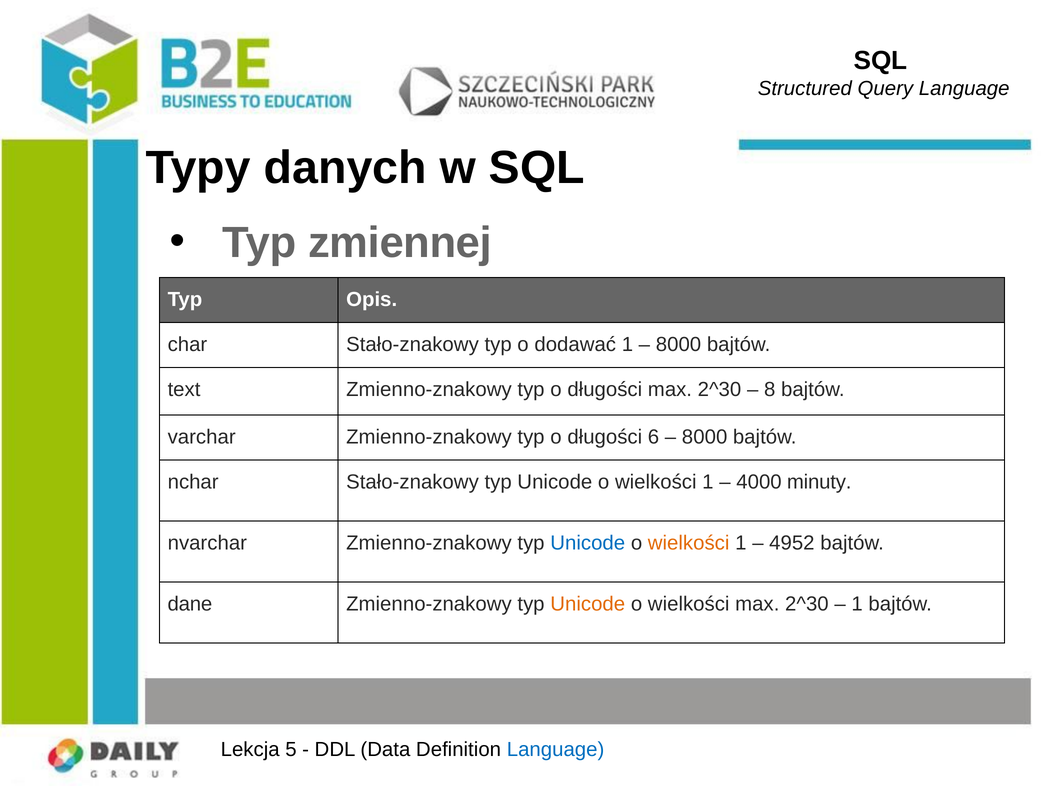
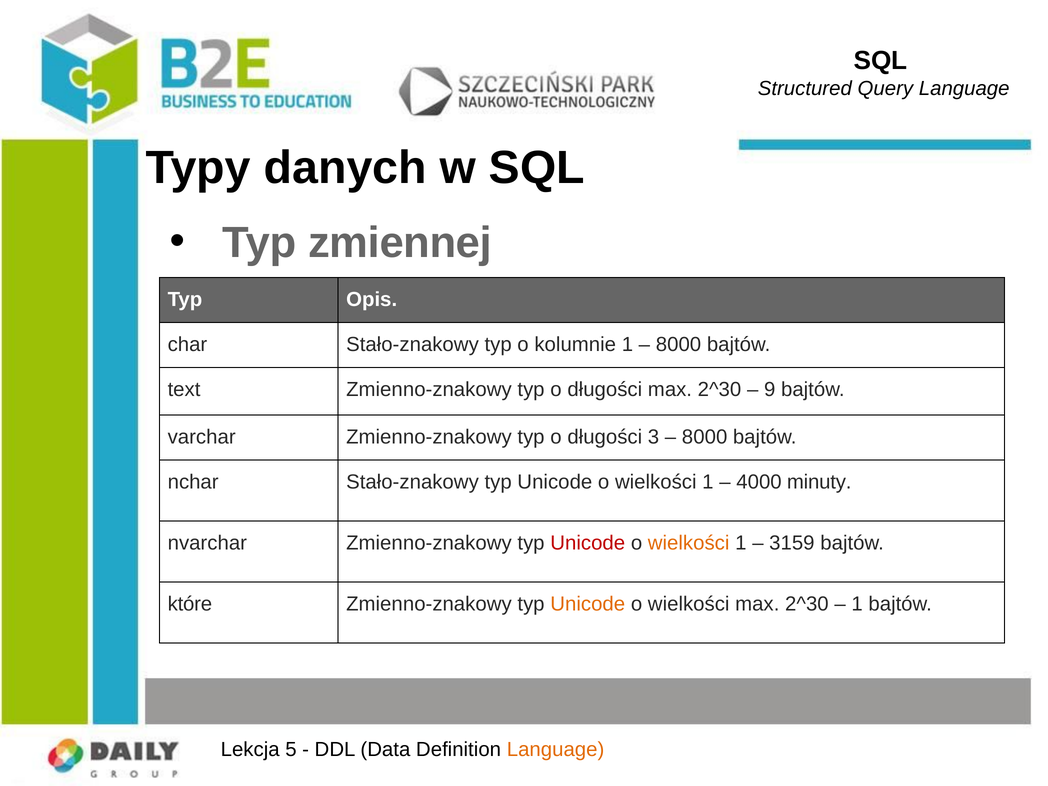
dodawać: dodawać -> kolumnie (575, 345)
8: 8 -> 9 (770, 390)
6: 6 -> 3 (653, 437)
Unicode colour: blue -> red (588, 543)
4952: 4952 -> 3159 (792, 543)
dane: dane -> które (190, 604)
Language colour: blue -> orange (556, 750)
